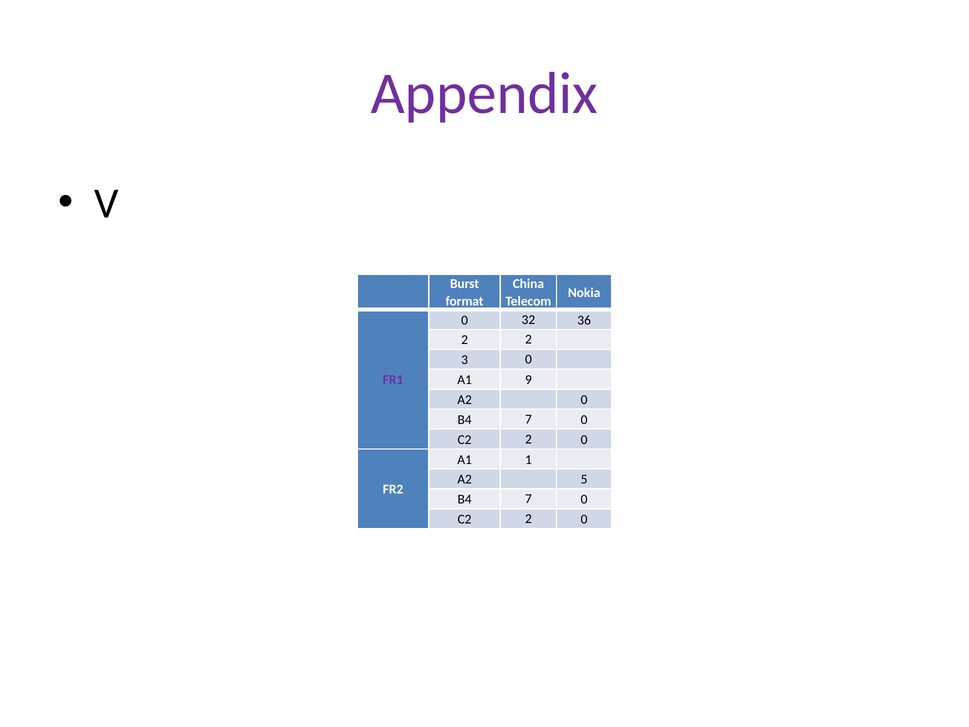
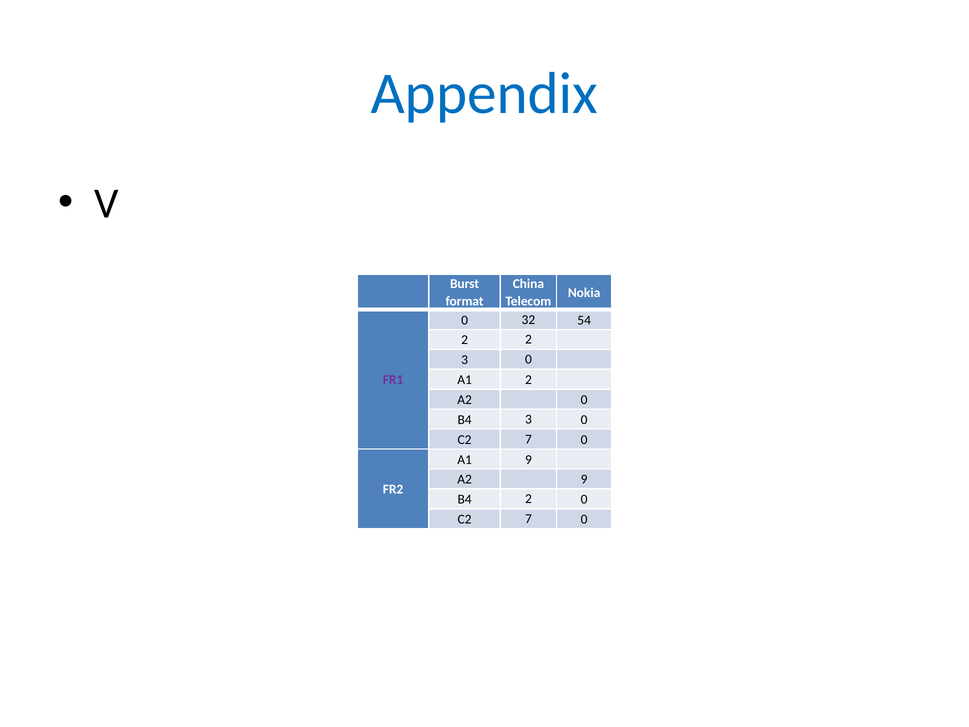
Appendix colour: purple -> blue (484, 94)
36: 36 -> 54 (584, 320)
A1 9: 9 -> 2 (528, 380)
7: 7 -> 3 (528, 419)
2: 2 -> 7 (528, 439)
A1 1: 1 -> 9 (528, 459)
A2 5: 5 -> 9 (584, 479)
7: 7 -> 2 (528, 499)
2: 2 -> 7 (528, 519)
